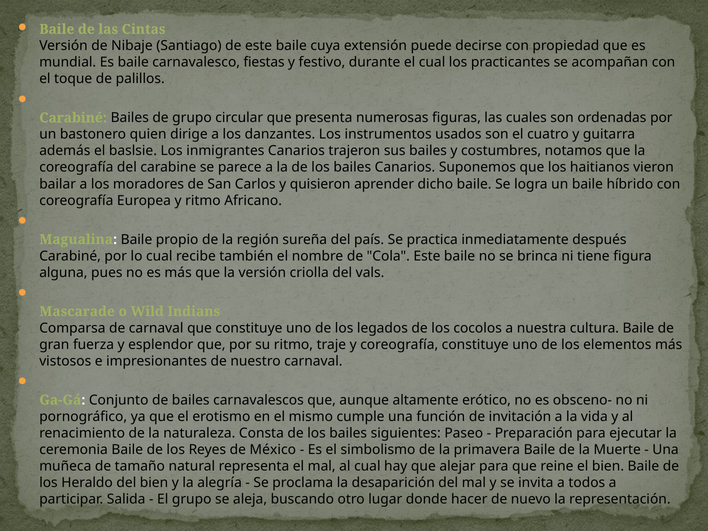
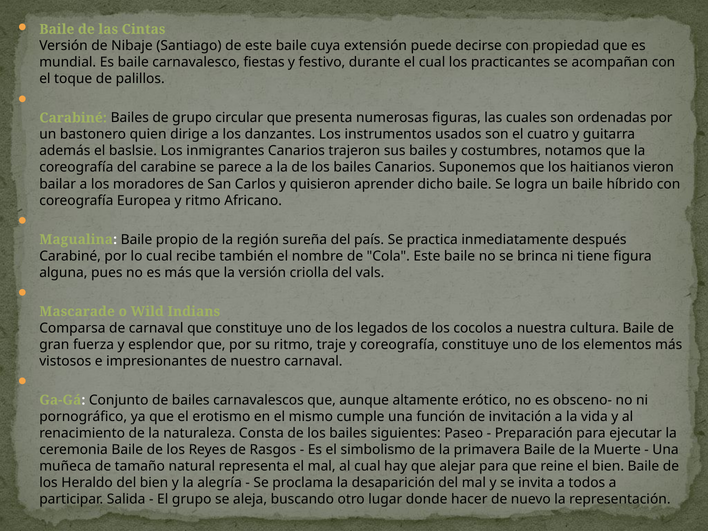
México: México -> Rasgos (273, 450)
